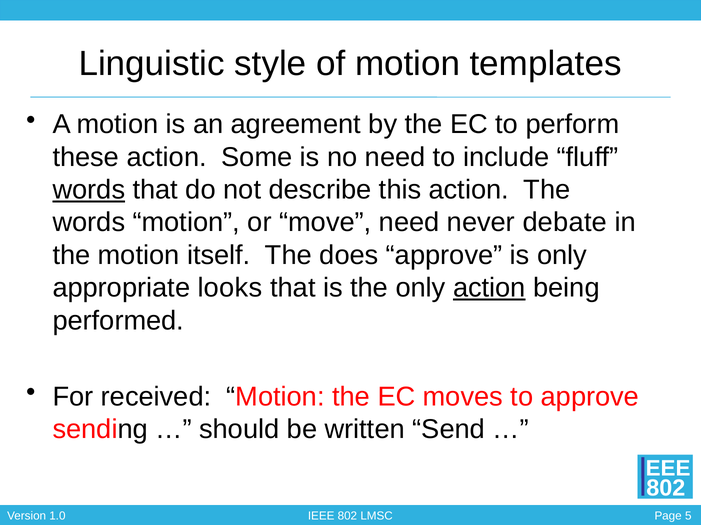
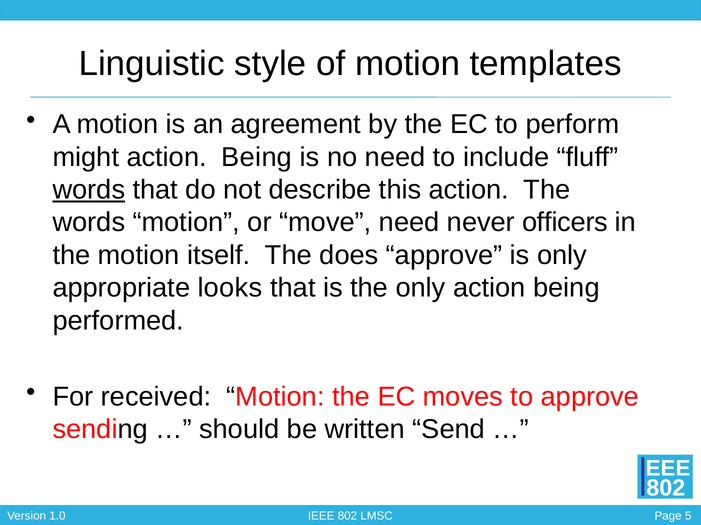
these: these -> might (86, 157)
Some: Some -> Being (257, 157)
debate: debate -> officers (565, 223)
action underline: present -> none (489, 288)
